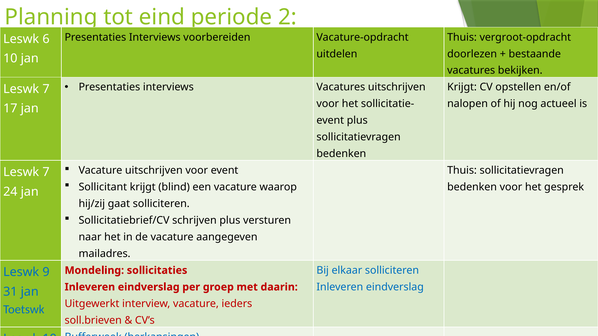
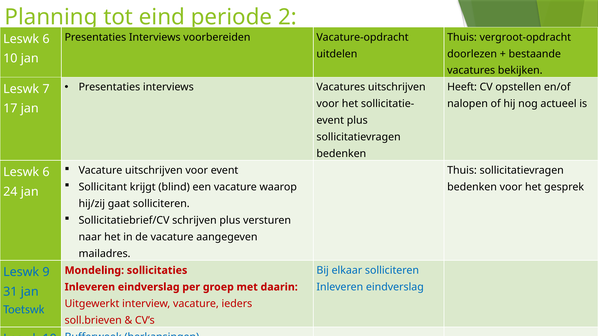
Krijgt: Krijgt -> Heeft (462, 87)
7: 7 -> 6 (46, 172)
